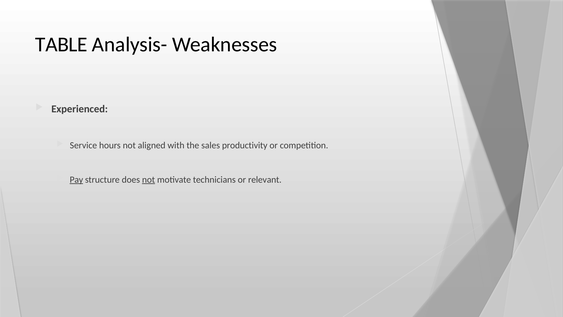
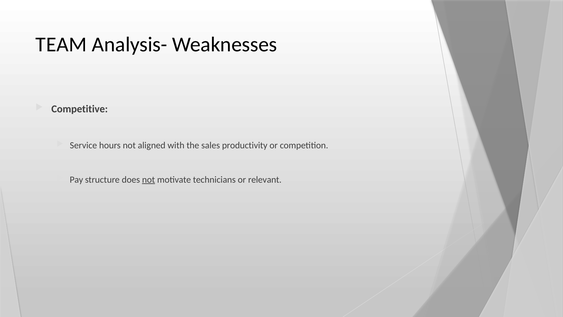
TABLE: TABLE -> TEAM (61, 44)
Experienced: Experienced -> Competitive (80, 109)
Pay underline: present -> none (76, 179)
